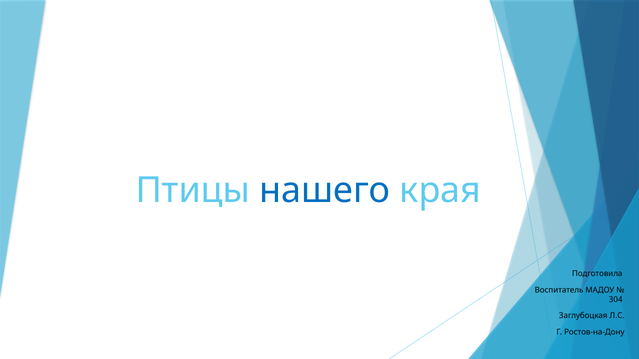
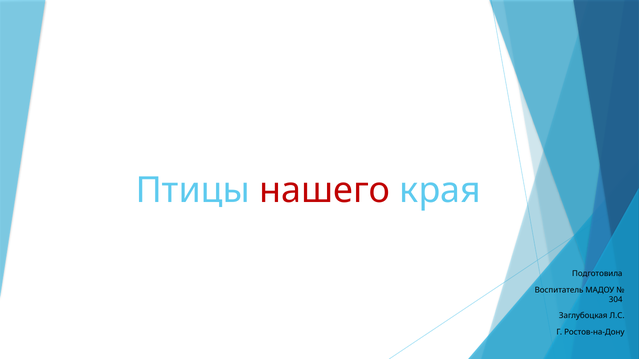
нашего colour: blue -> red (325, 191)
